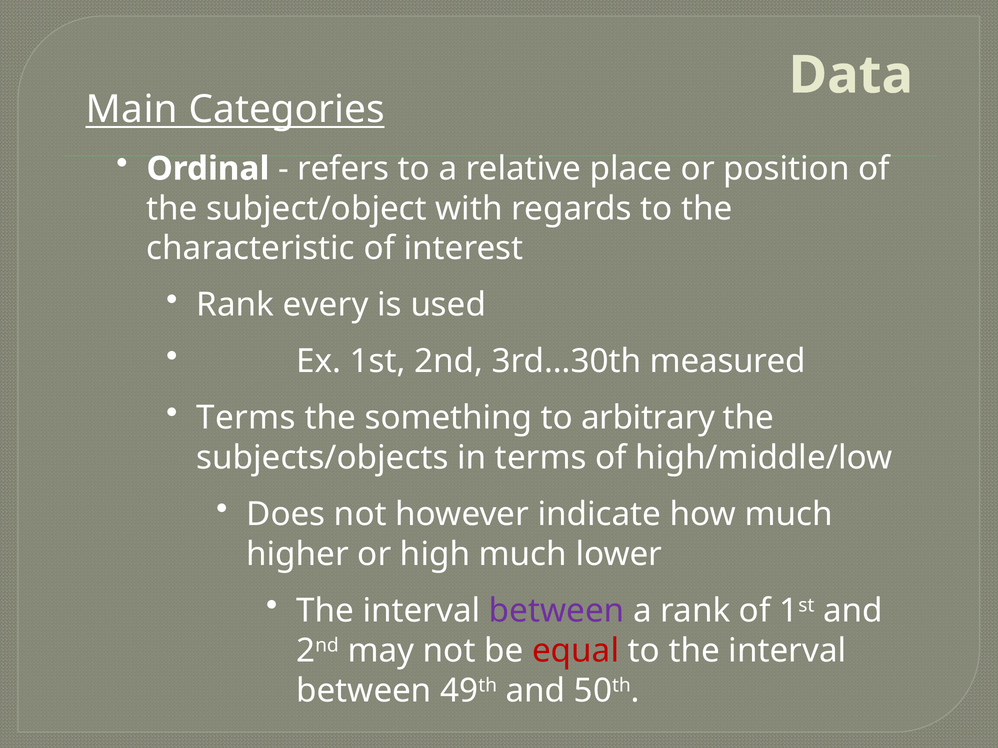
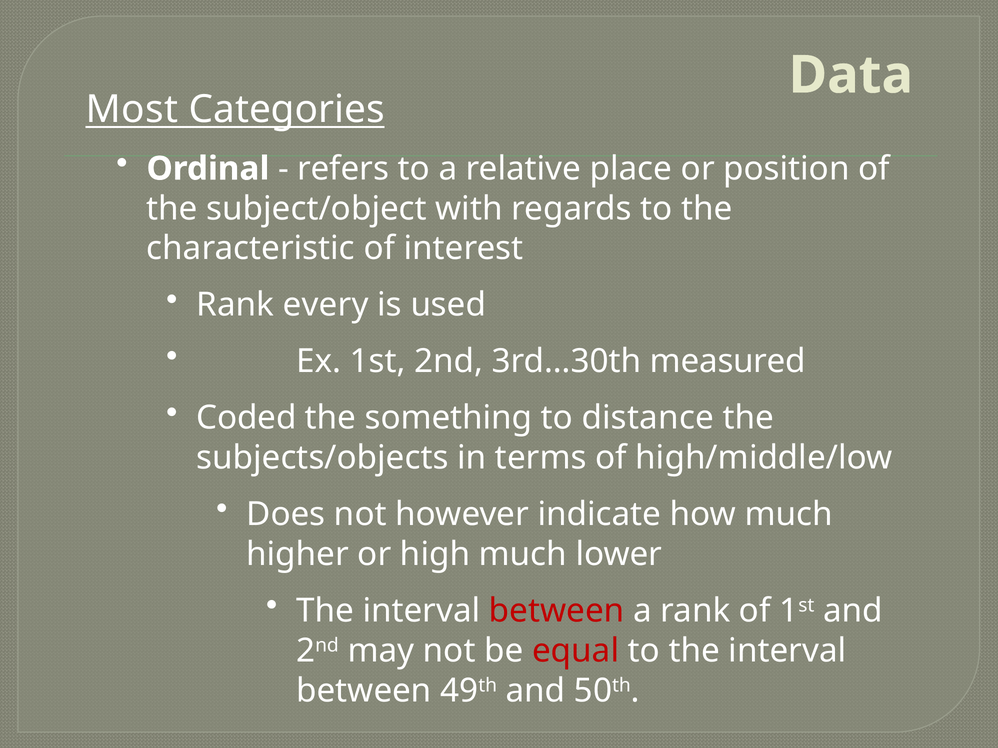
Main: Main -> Most (132, 109)
Terms: Terms -> Coded (246, 418)
arbitrary: arbitrary -> distance (648, 418)
between colour: purple -> red (557, 611)
